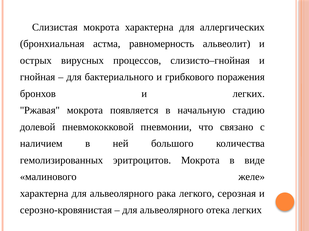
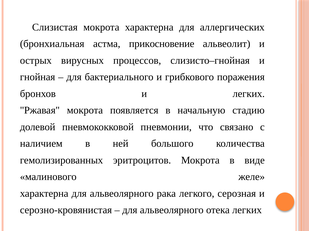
равномерность: равномерность -> прикосновение (162, 44)
